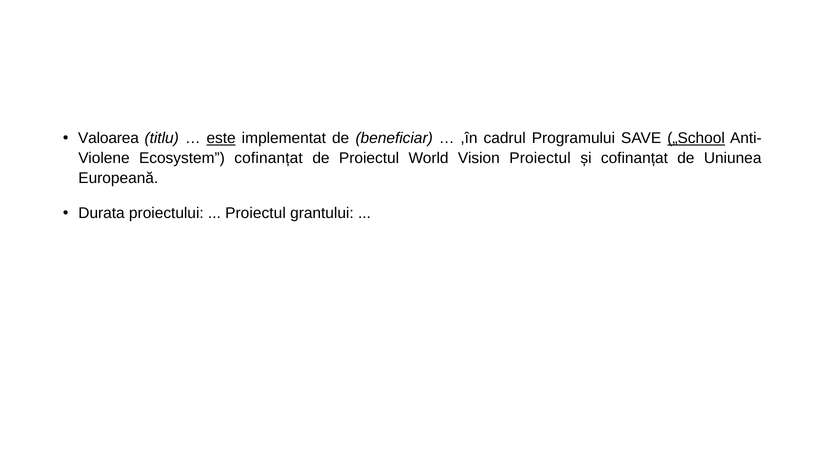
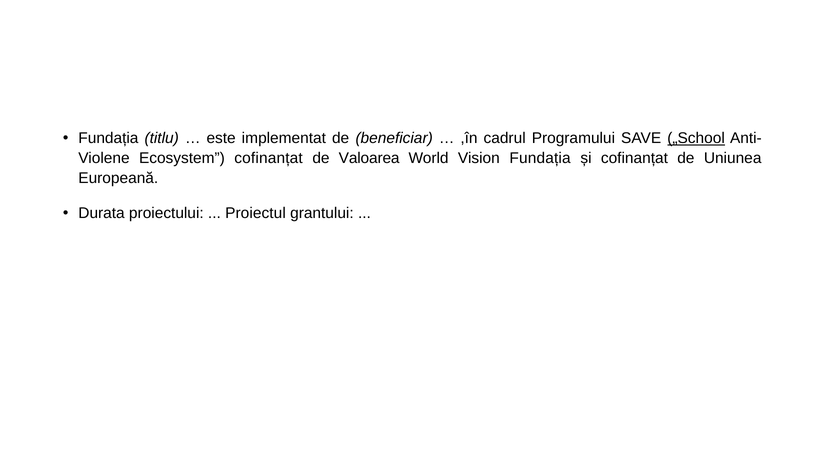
Valoarea: Valoarea -> Fundația (108, 138)
este underline: present -> none (221, 138)
de Proiectul: Proiectul -> Valoarea (369, 158)
Vision Proiectul: Proiectul -> Fundația (540, 158)
